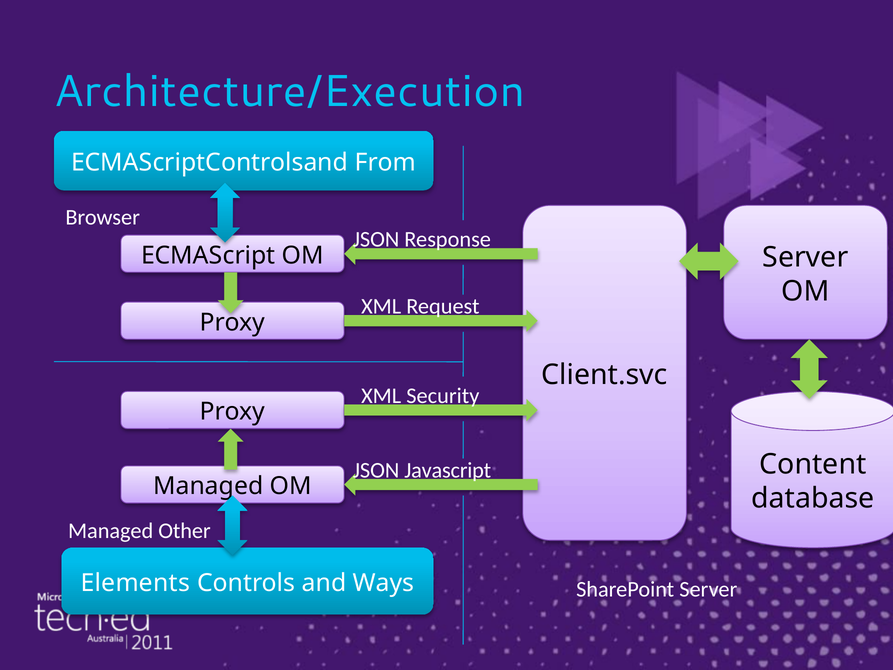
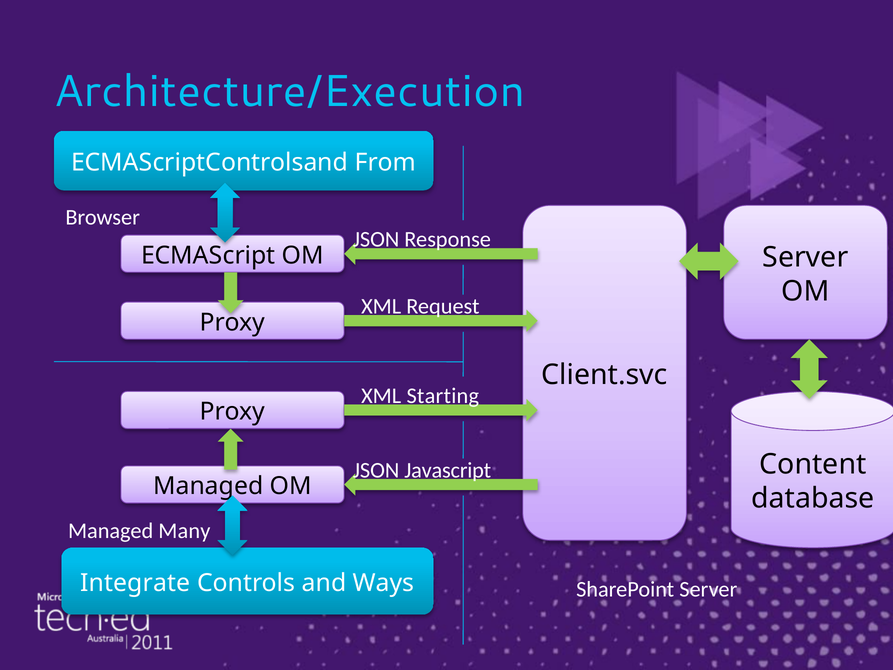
Security: Security -> Starting (443, 396)
Other: Other -> Many (184, 531)
Elements: Elements -> Integrate (135, 583)
